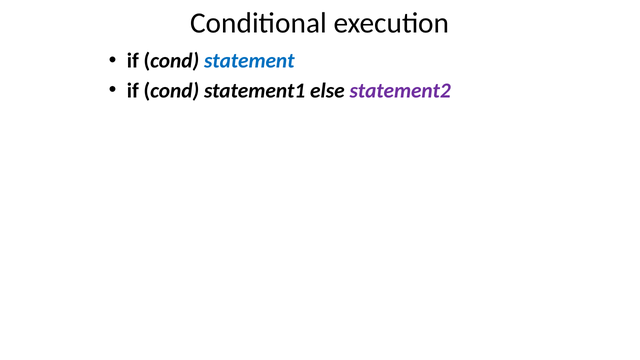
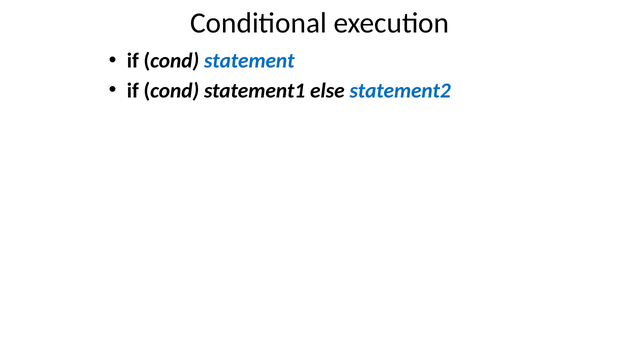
statement2 colour: purple -> blue (400, 90)
